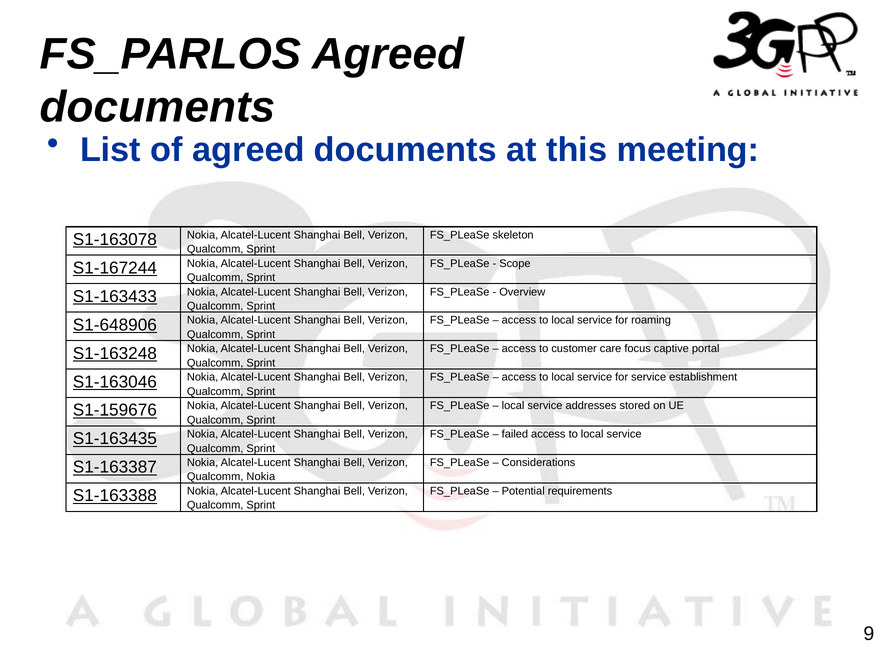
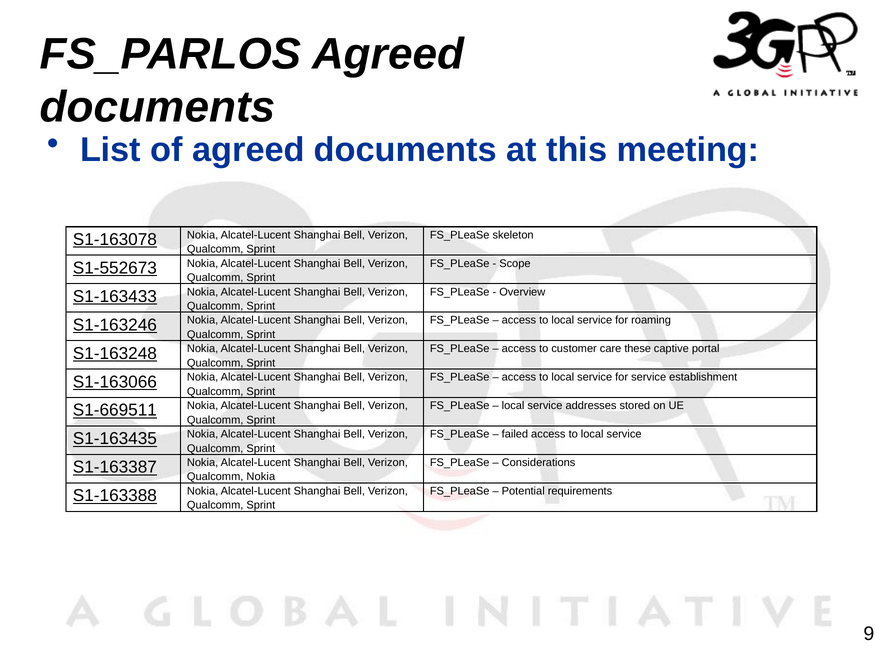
S1-167244: S1-167244 -> S1-552673 (115, 268)
S1-648906: S1-648906 -> S1-163246 (115, 325)
focus: focus -> these (638, 349)
S1-163046: S1-163046 -> S1-163066 (115, 382)
S1-159676: S1-159676 -> S1-669511 (115, 410)
